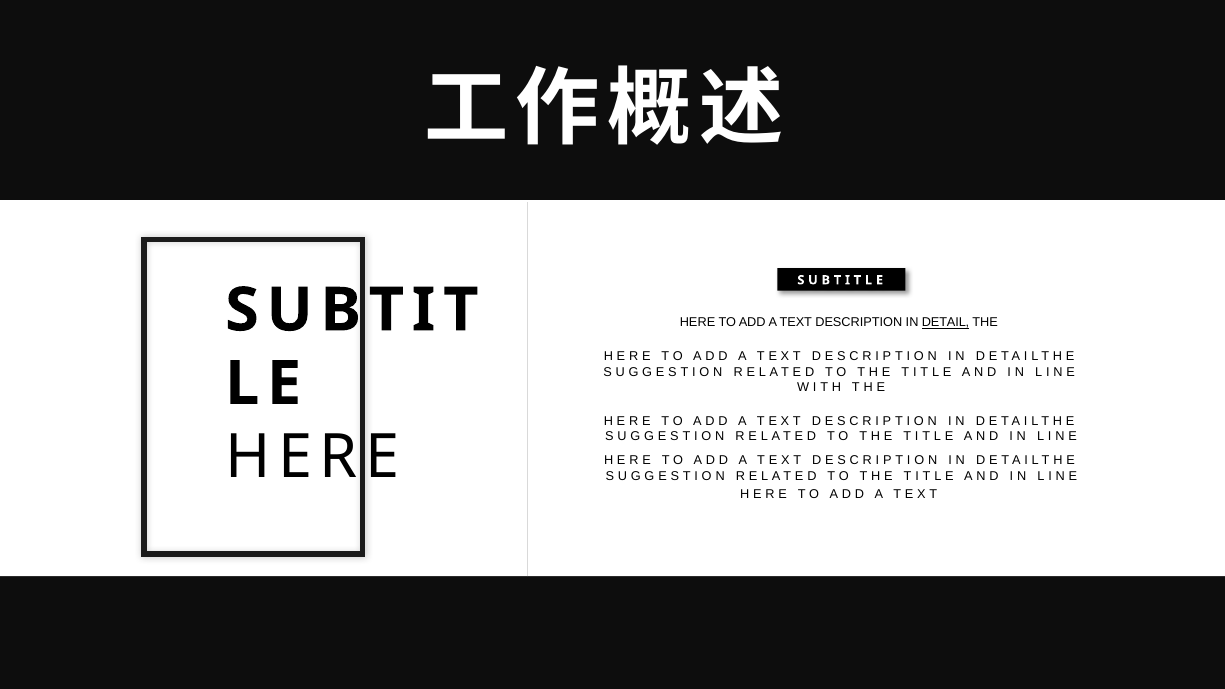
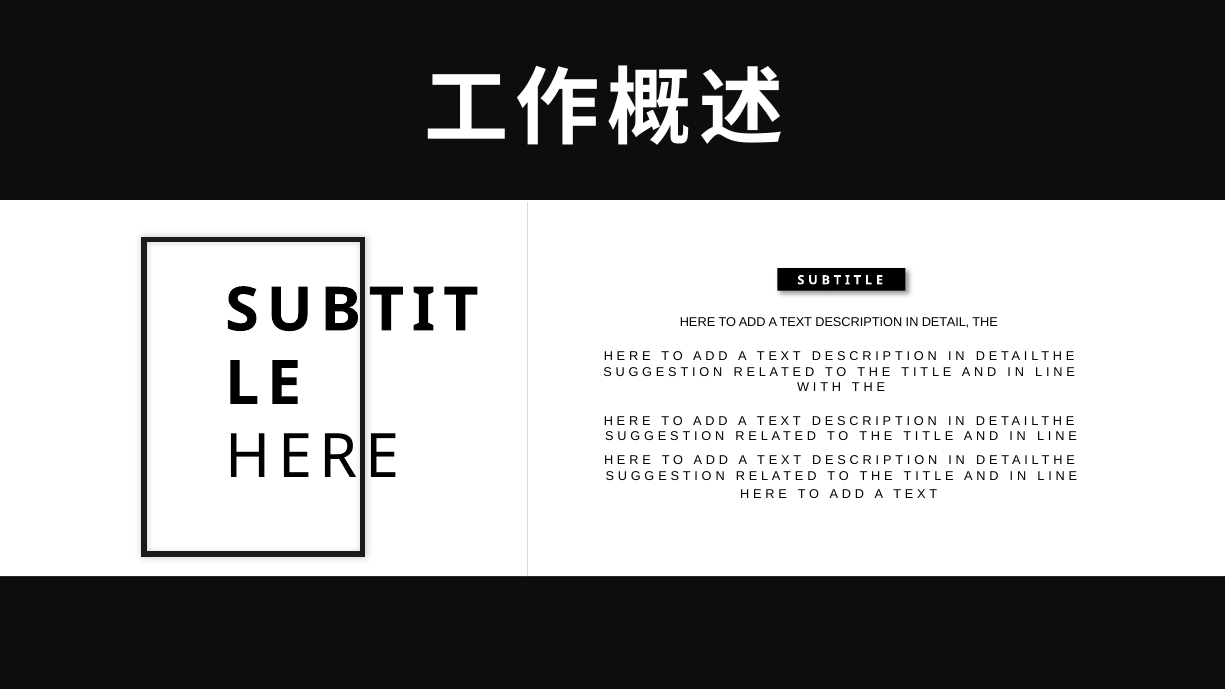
DETAIL underline: present -> none (946, 323)
